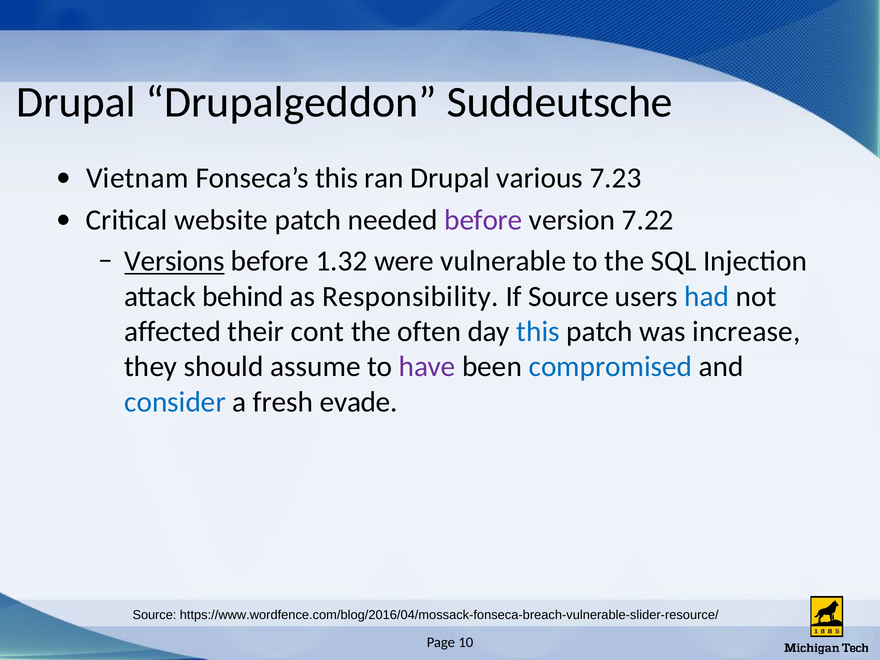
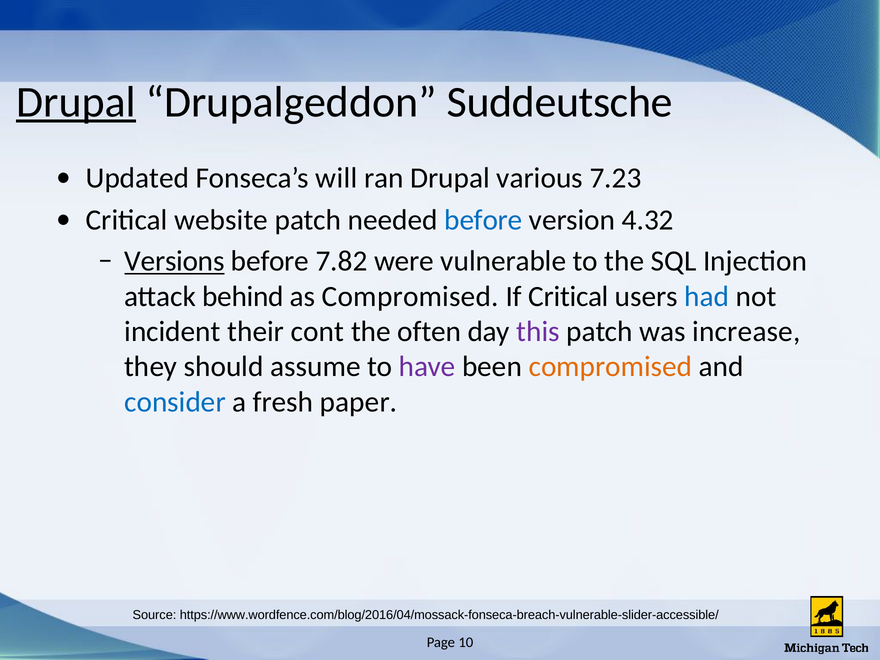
Drupal underline: none -> present (76, 102)
Vietnam: Vietnam -> Updated (137, 178)
Fonseca’s this: this -> will (336, 178)
before colour: purple -> blue (483, 220)
7.22: 7.22 -> 4.32 (648, 220)
1.32: 1.32 -> 7.82 (341, 261)
as Responsibility: Responsibility -> Compromised (410, 296)
If Source: Source -> Critical (569, 296)
affected: affected -> incident (172, 332)
this colour: blue -> purple (538, 332)
compromised colour: blue -> orange (610, 367)
evade: evade -> paper (359, 402)
https://www.wordfence.com/blog/2016/04/mossack-fonseca-breach-vulnerable-slider-resource/: https://www.wordfence.com/blog/2016/04/mossack-fonseca-breach-vulnerable-slider-resource/ -> https://www.wordfence.com/blog/2016/04/mossack-fonseca-breach-vulnerable-slider-accessible/ (449, 615)
